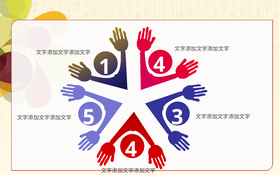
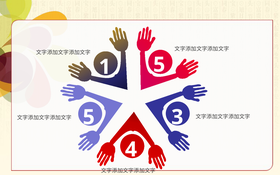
1 4: 4 -> 5 (159, 65)
